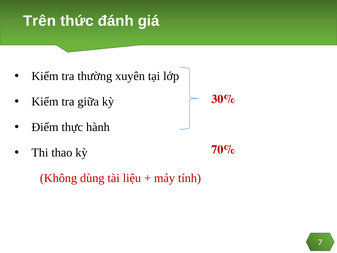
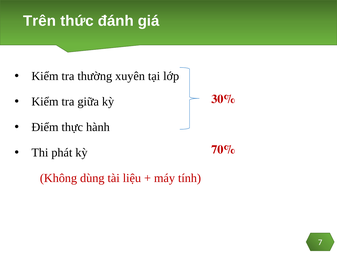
thao: thao -> phát (62, 153)
